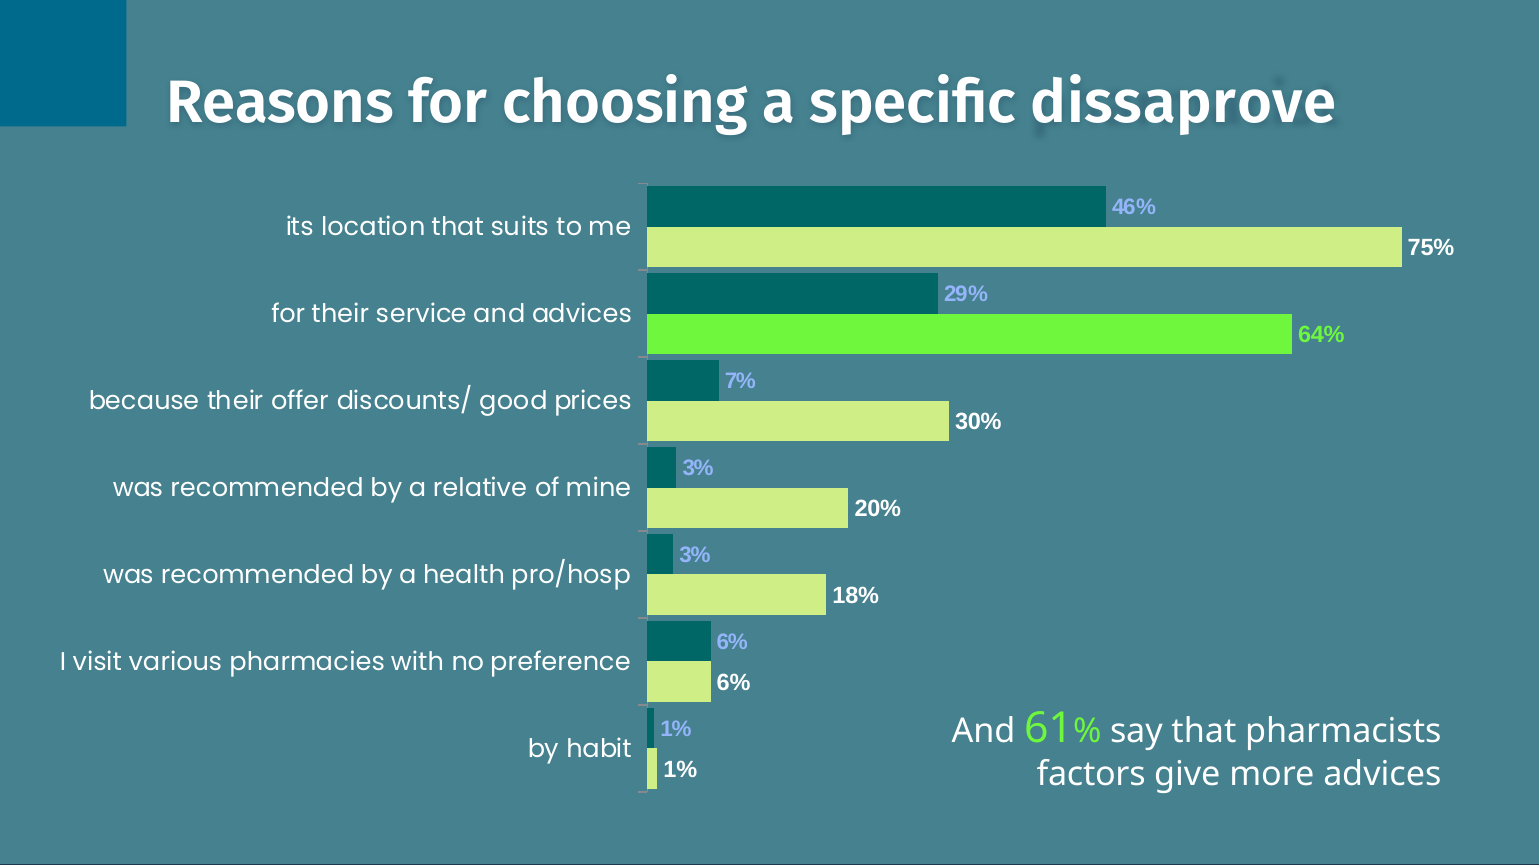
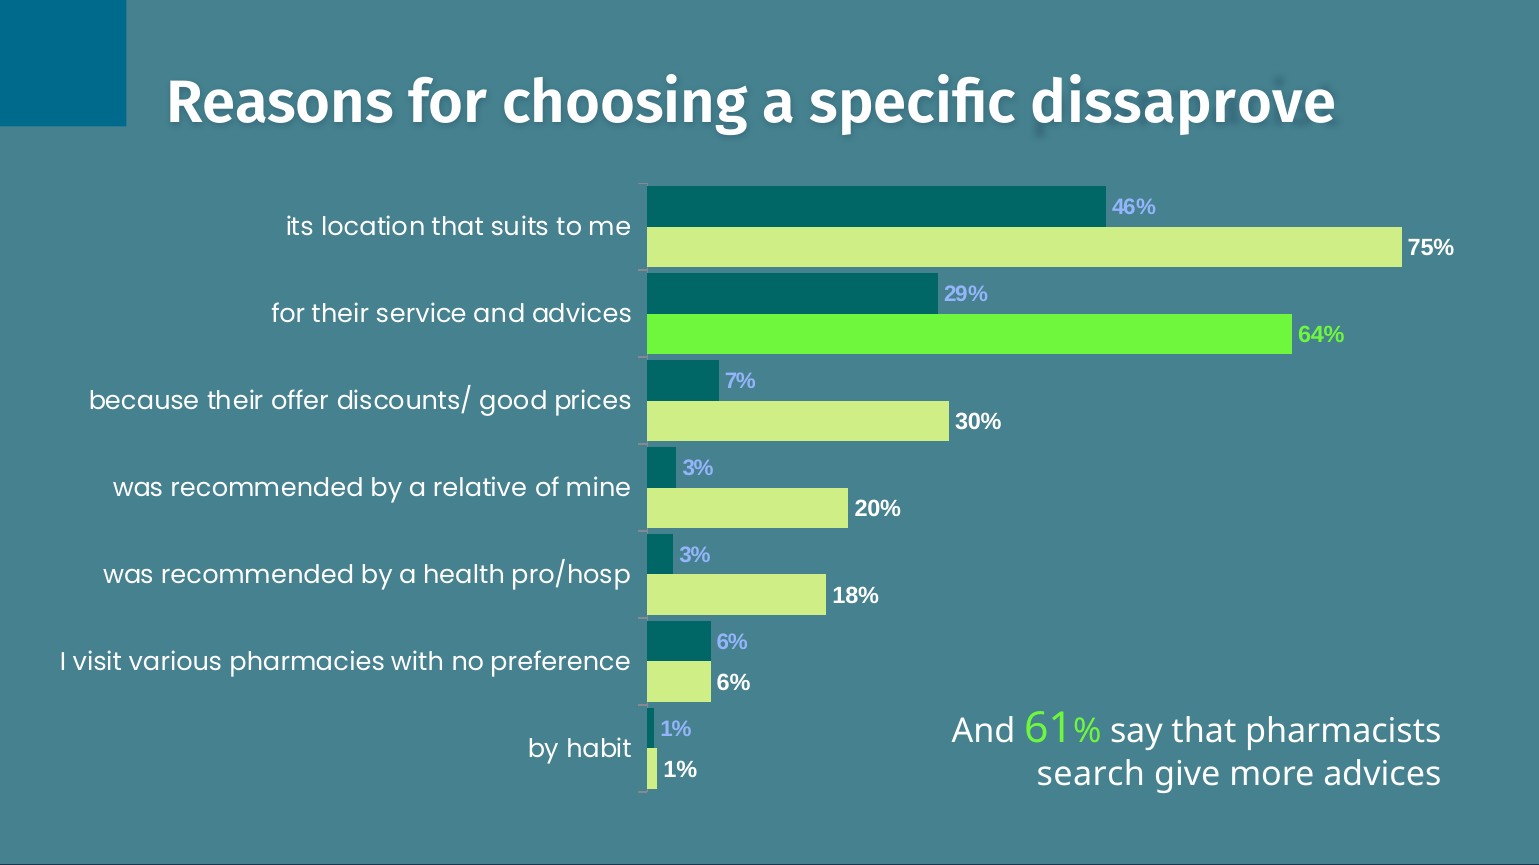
factors: factors -> search (1091, 775)
